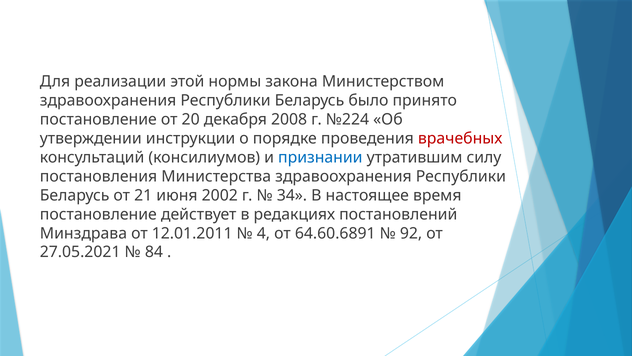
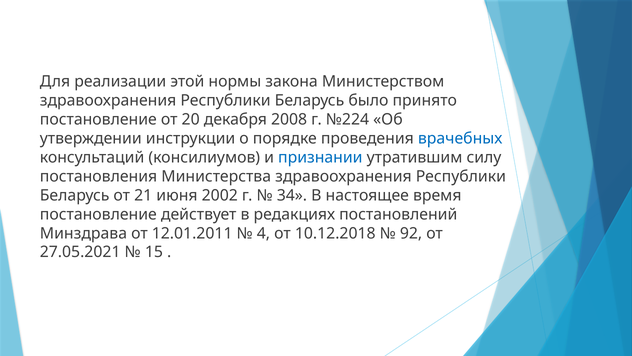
врачебных colour: red -> blue (460, 138)
64.60.6891: 64.60.6891 -> 10.12.2018 (335, 233)
84: 84 -> 15 (154, 252)
